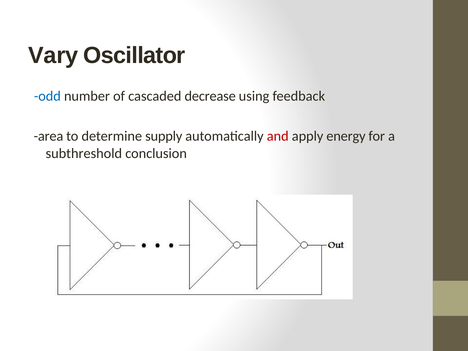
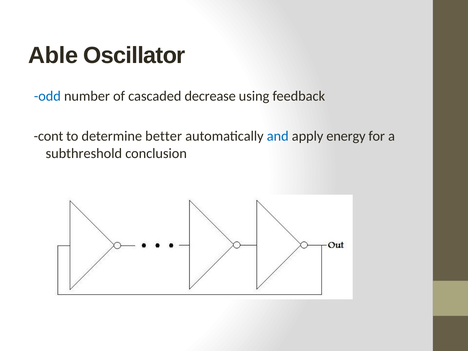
Vary: Vary -> Able (53, 55)
area: area -> cont (49, 136)
supply: supply -> better (164, 136)
and colour: red -> blue (278, 136)
